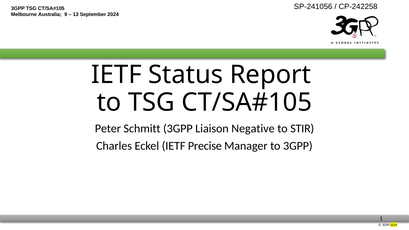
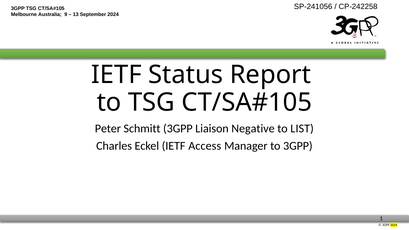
STIR: STIR -> LIST (302, 129)
Precise: Precise -> Access (205, 146)
